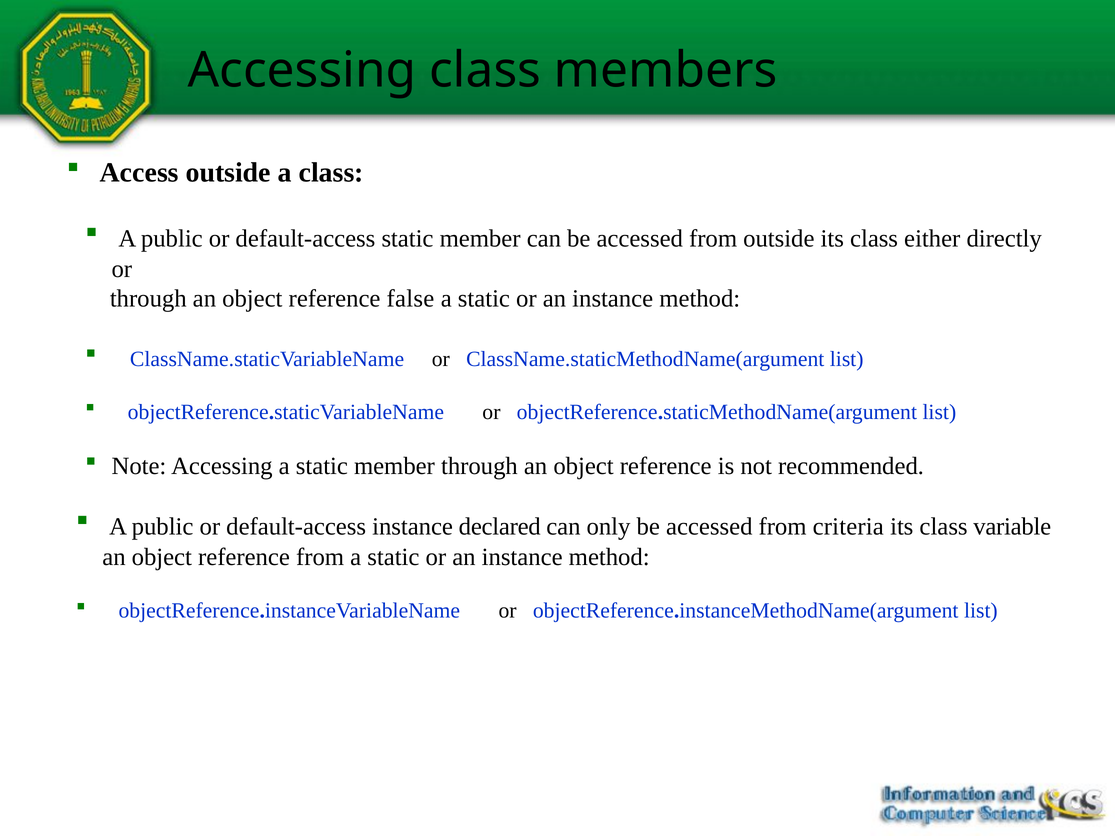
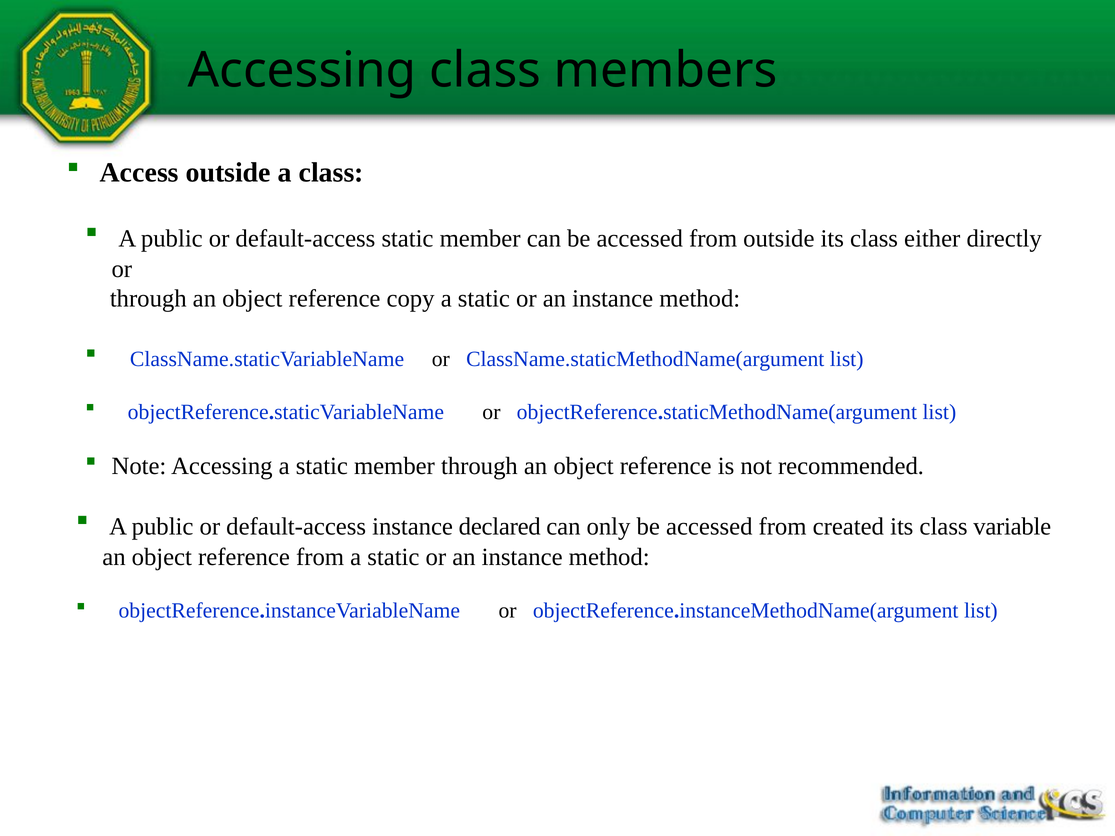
false: false -> copy (411, 299)
criteria: criteria -> created (848, 527)
